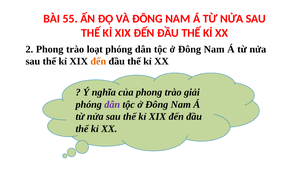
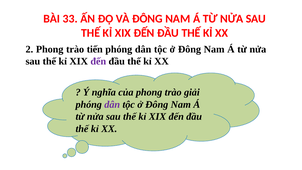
55: 55 -> 33 (70, 19)
loạt: loạt -> tiến (95, 49)
đến colour: orange -> purple (98, 61)
